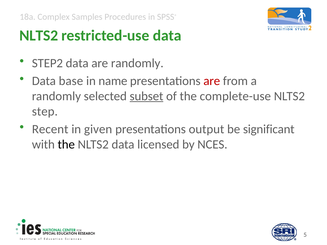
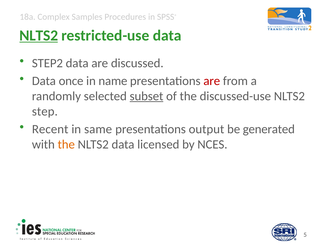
NLTS2 underline: none -> present (39, 36)
are randomly: randomly -> discussed (137, 63)
base: base -> once (71, 81)
complete-use: complete-use -> discussed-use (235, 96)
given: given -> same (98, 129)
significant: significant -> generated (269, 129)
the colour: black -> orange (66, 145)
